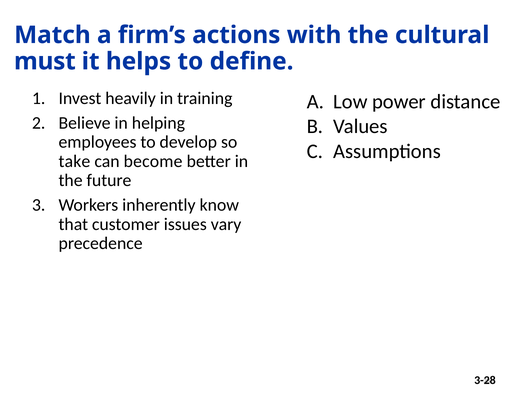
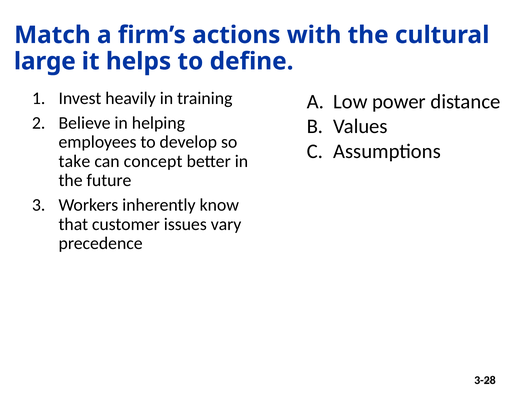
must: must -> large (45, 61)
become: become -> concept (153, 161)
